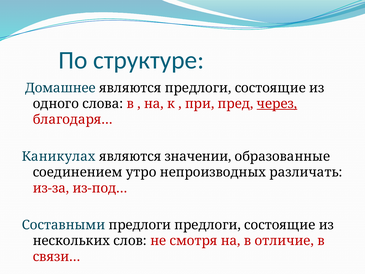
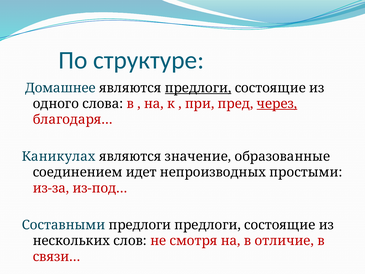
предлоги underline: none -> present (198, 88)
значении: значении -> значение (198, 156)
утро: утро -> идет (141, 172)
различать: различать -> простыми (306, 172)
